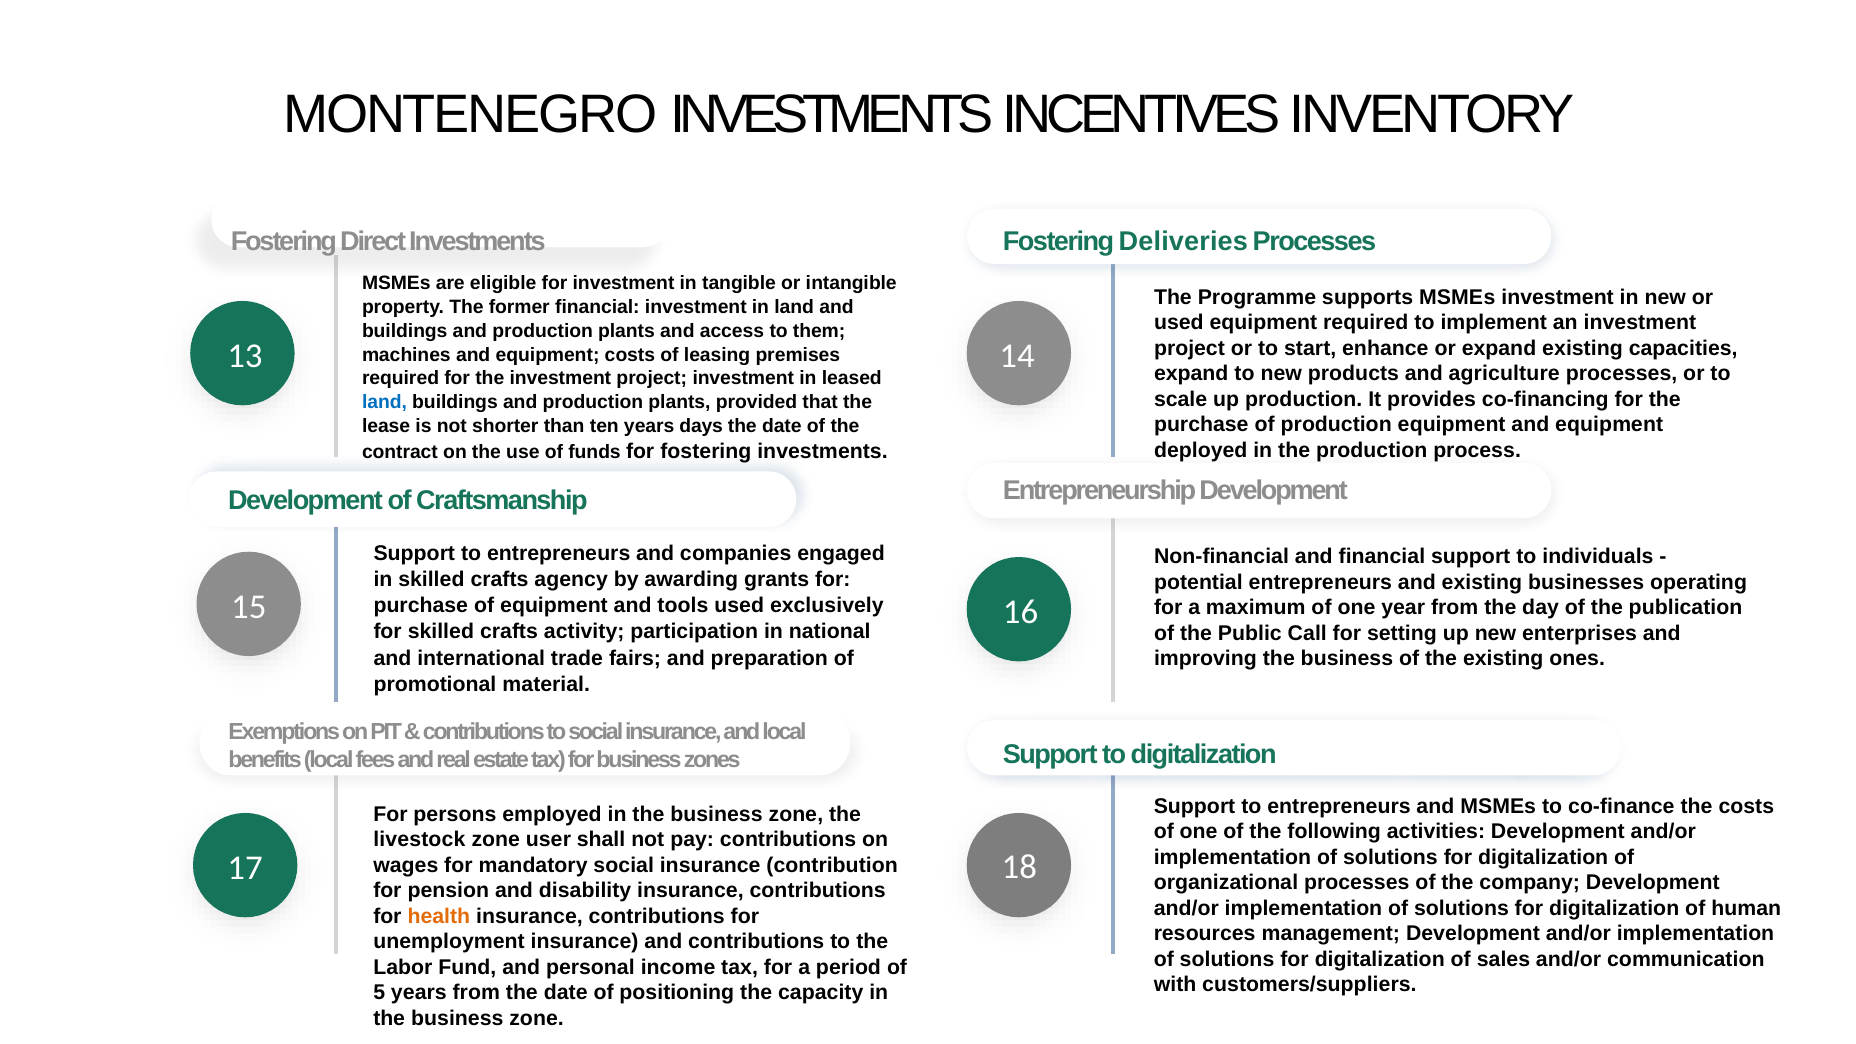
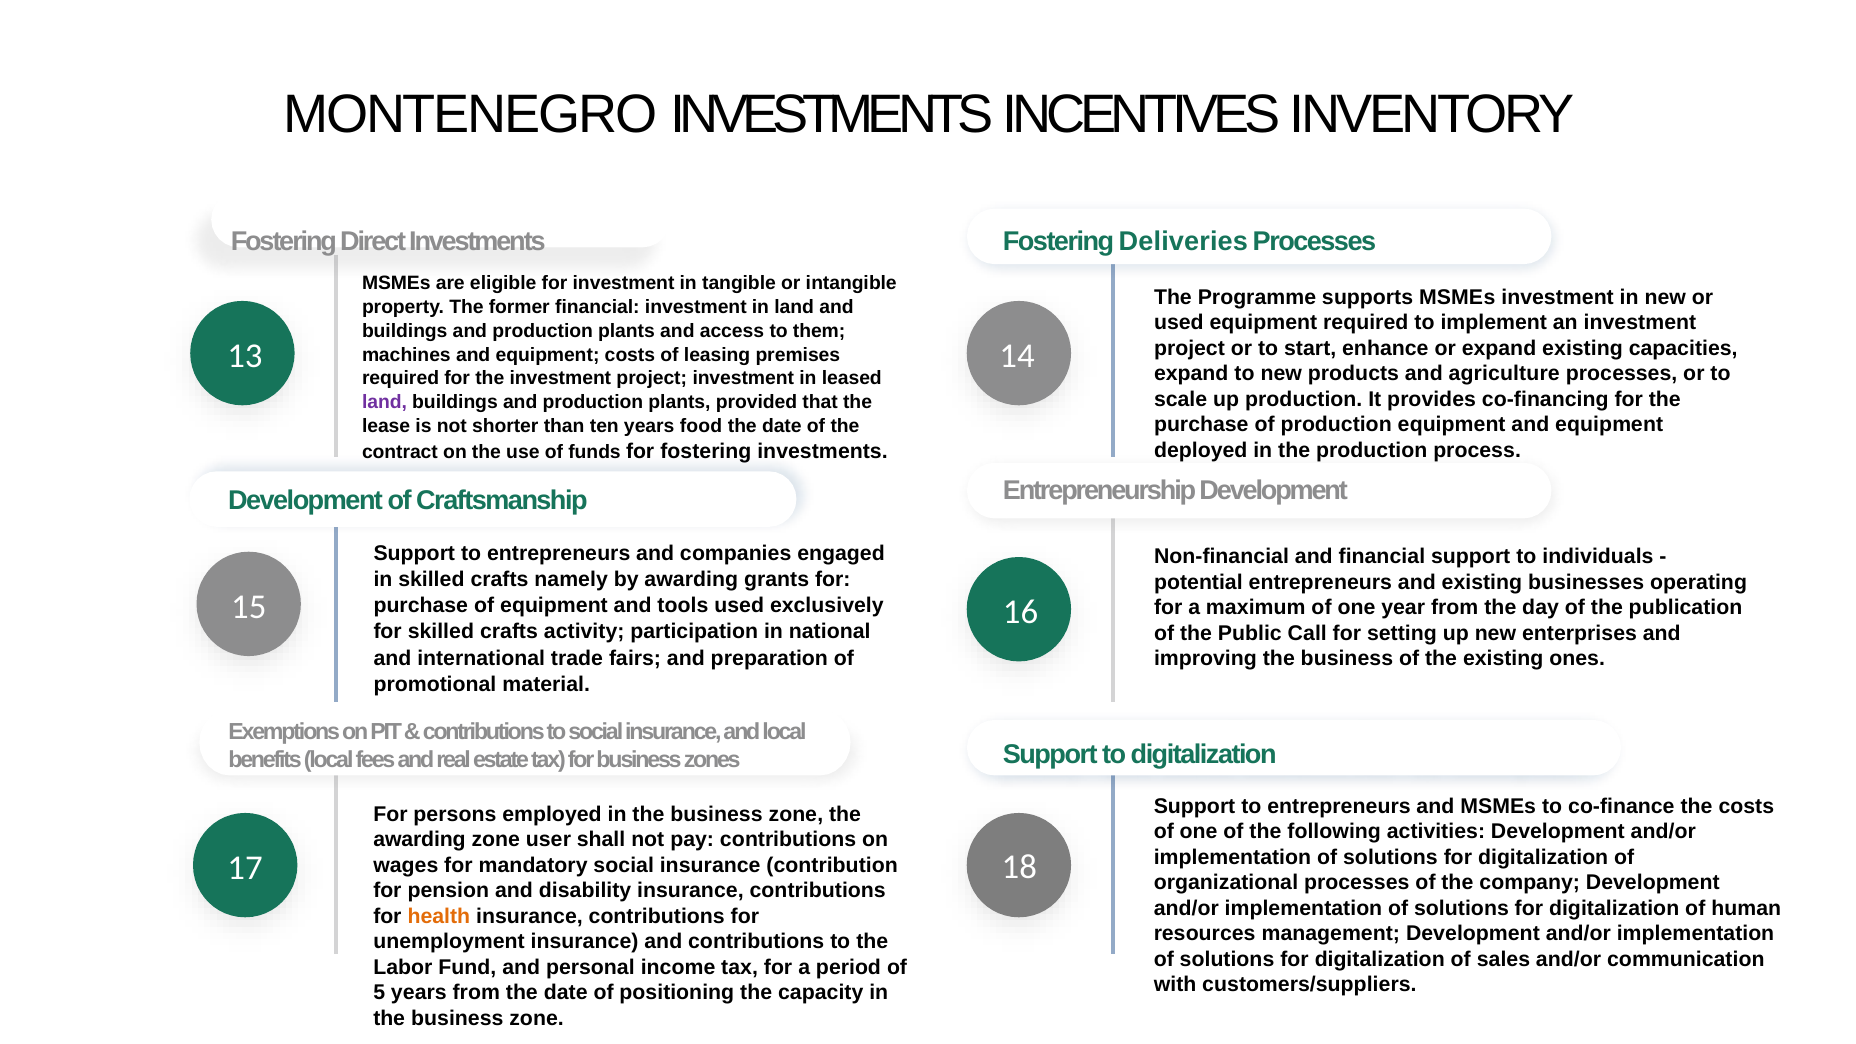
land colour: blue -> purple (384, 402)
days: days -> food (701, 426)
agency: agency -> namely (571, 579)
livestock: livestock -> awarding (419, 840)
